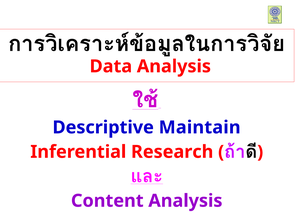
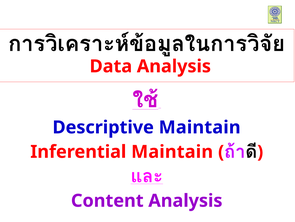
Inferential Research: Research -> Maintain (172, 151)
